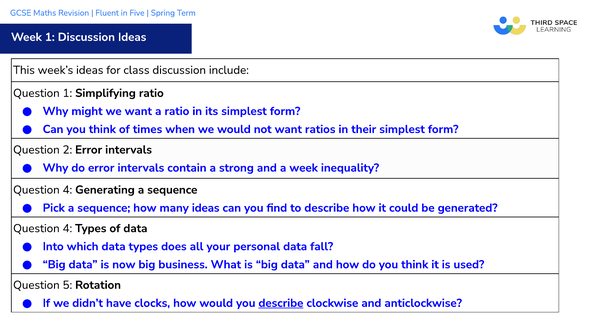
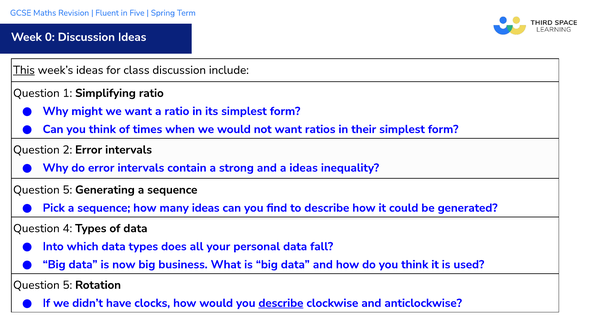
Week 1: 1 -> 0 (50, 37)
This underline: none -> present (24, 70)
a week: week -> ideas (304, 168)
4: 4 -> 5 (67, 190)
